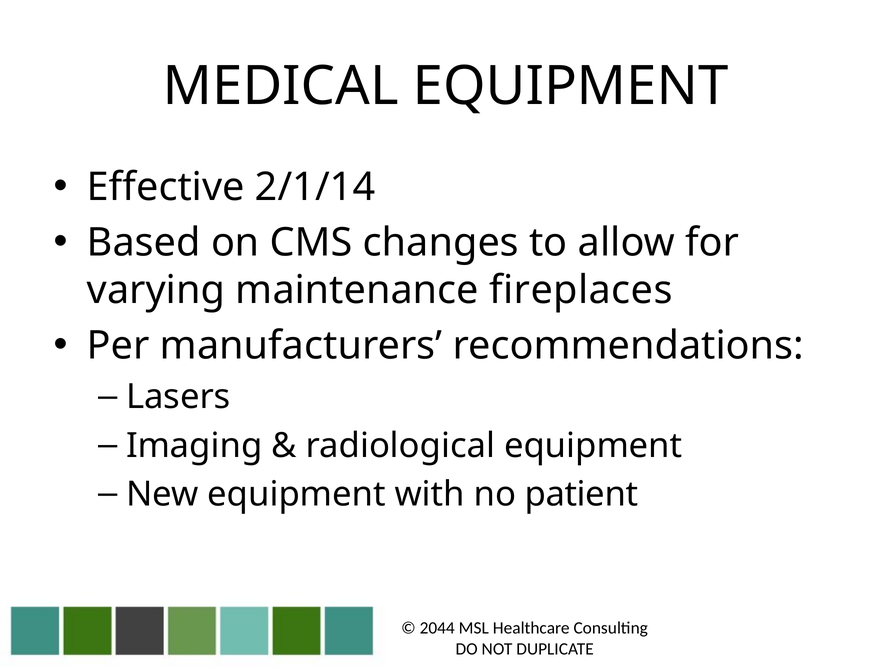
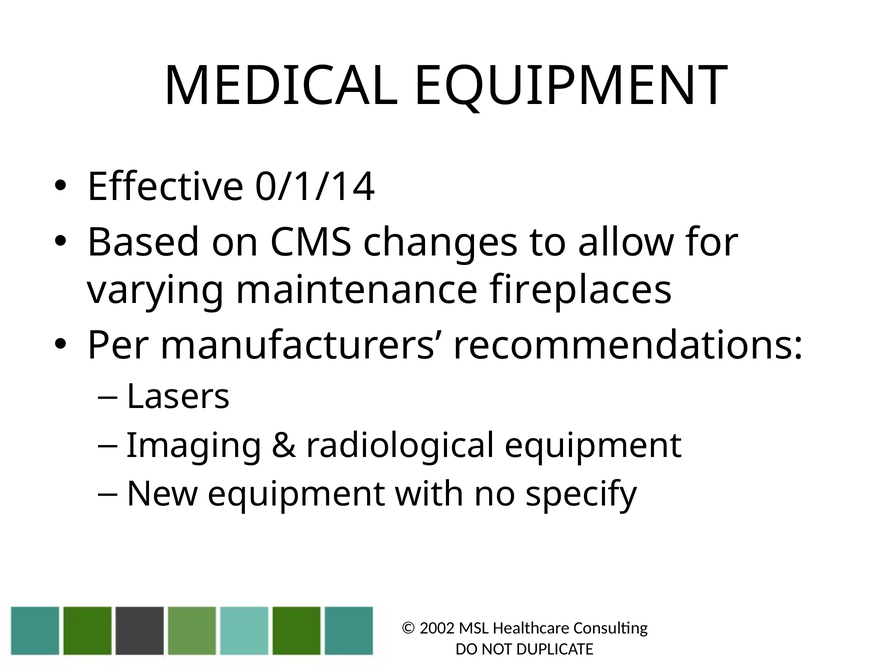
2/1/14: 2/1/14 -> 0/1/14 (315, 187)
patient: patient -> specify (581, 494)
2044: 2044 -> 2002 (437, 628)
